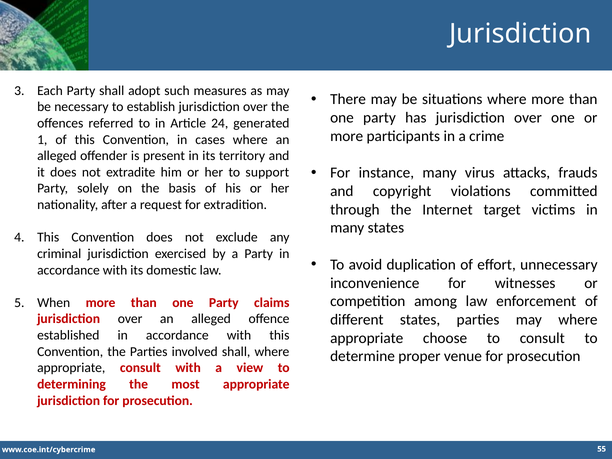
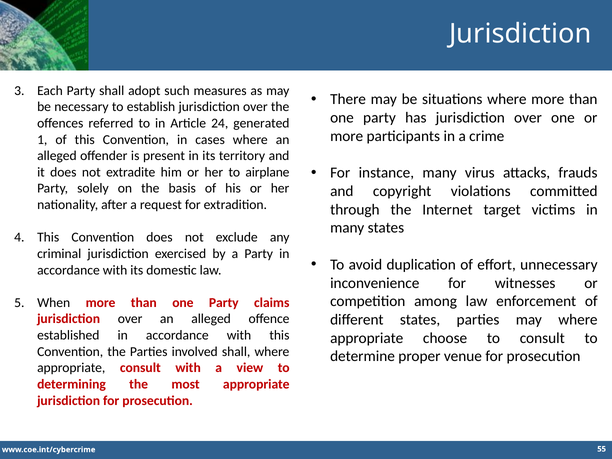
support: support -> airplane (267, 172)
